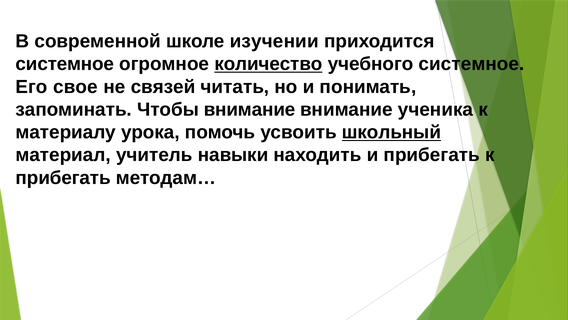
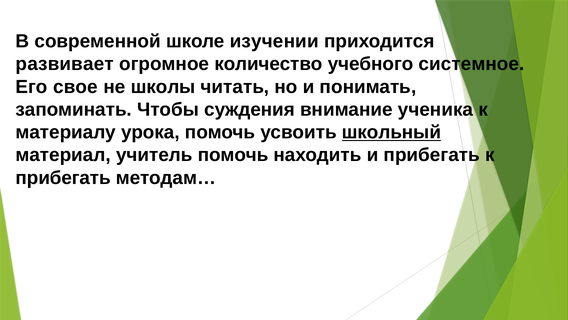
системное: системное -> развивает (65, 64)
количество underline: present -> none (268, 64)
связей: связей -> школы (163, 87)
Чтобы внимание: внимание -> суждения (250, 109)
учитель навыки: навыки -> помочь (233, 155)
